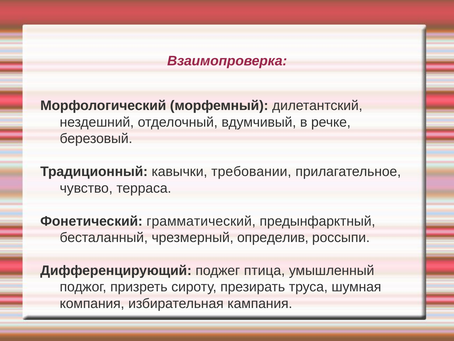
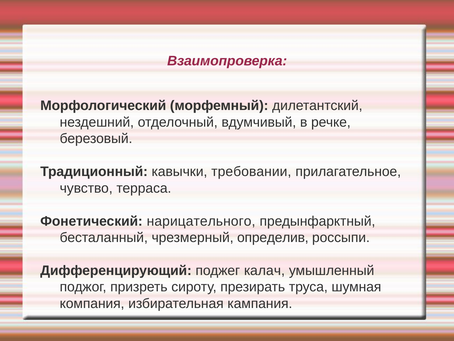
грамматический: грамматический -> нарицательного (201, 221)
птица: птица -> калач (264, 270)
